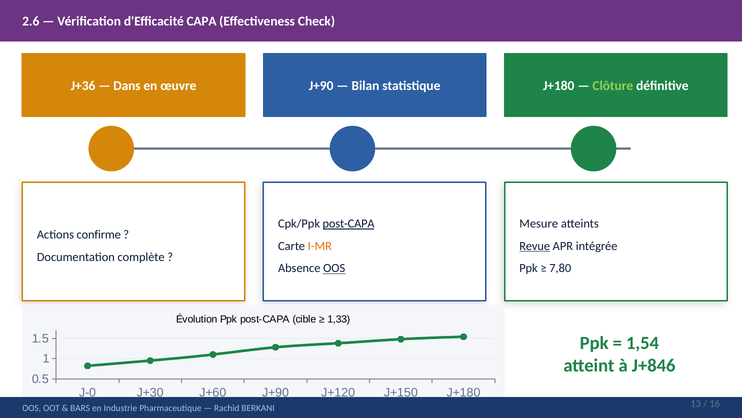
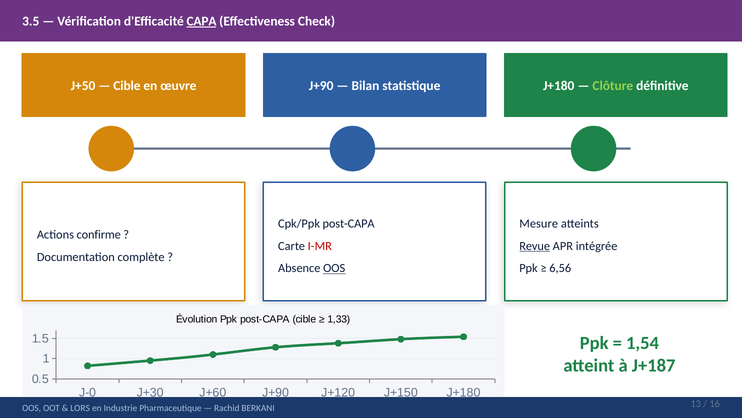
2.6: 2.6 -> 3.5 (31, 21)
CAPA underline: none -> present (202, 21)
J+36: J+36 -> J+50 (83, 86)
Dans: Dans -> Cible (127, 86)
post-CAPA underline: present -> none (349, 223)
I-MR colour: orange -> red (320, 246)
7,80: 7,80 -> 6,56 (560, 268)
J+846: J+846 -> J+187 (654, 365)
BARS: BARS -> LORS (80, 408)
